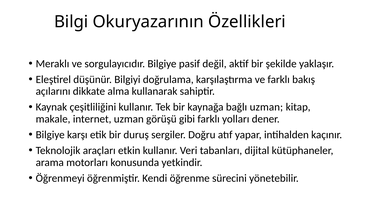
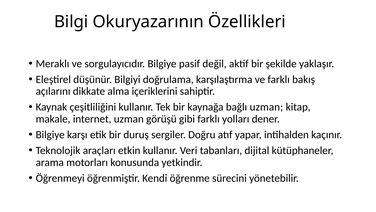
kullanarak: kullanarak -> içeriklerini (155, 91)
